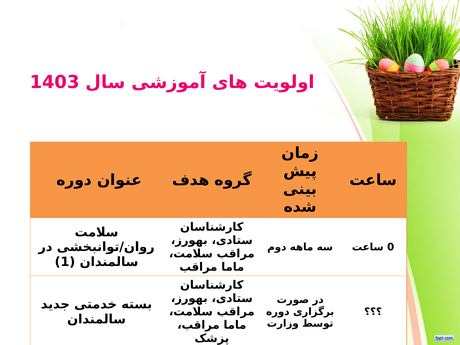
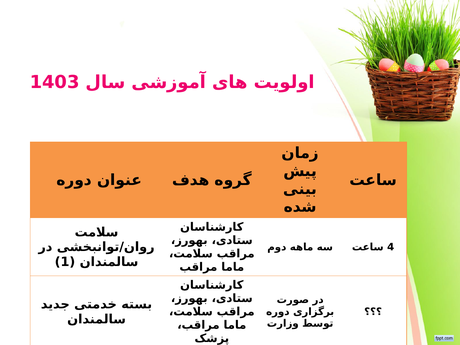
0: 0 -> 4 (391, 247)
